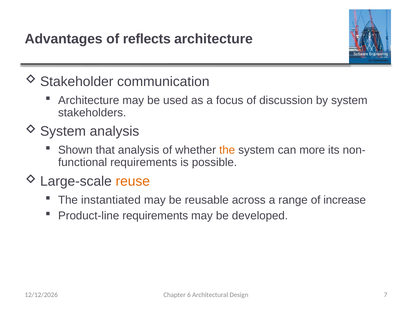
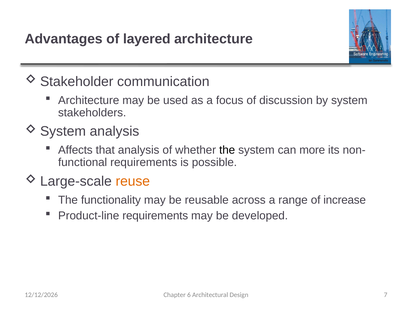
reflects: reflects -> layered (147, 39)
Shown: Shown -> Affects (75, 150)
the colour: orange -> black (227, 150)
instantiated: instantiated -> functionality (111, 200)
